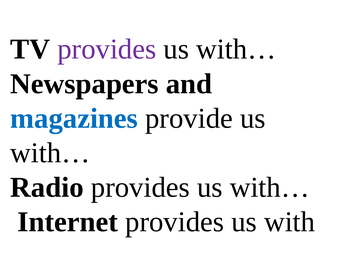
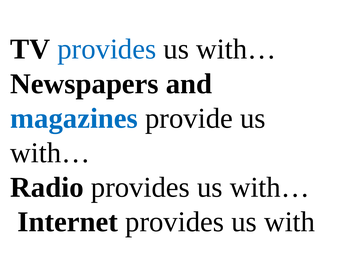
provides colour: purple -> blue (107, 49)
